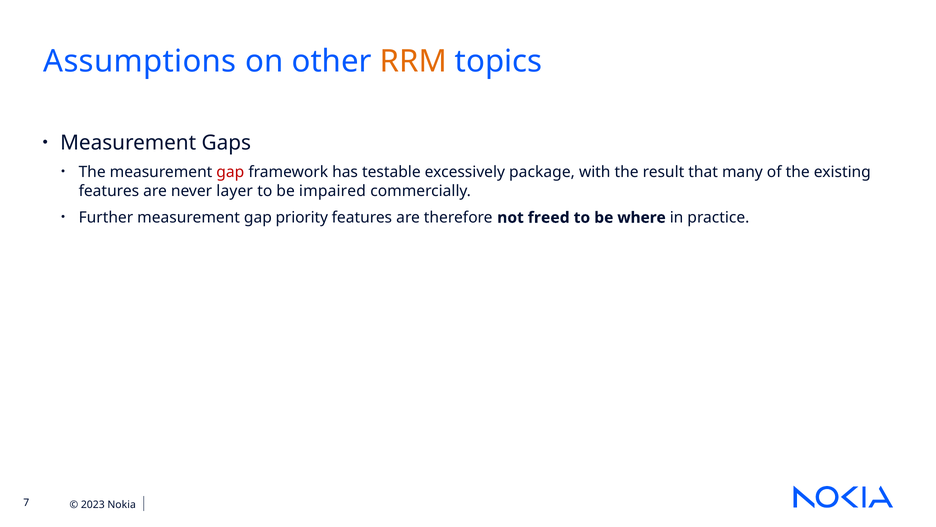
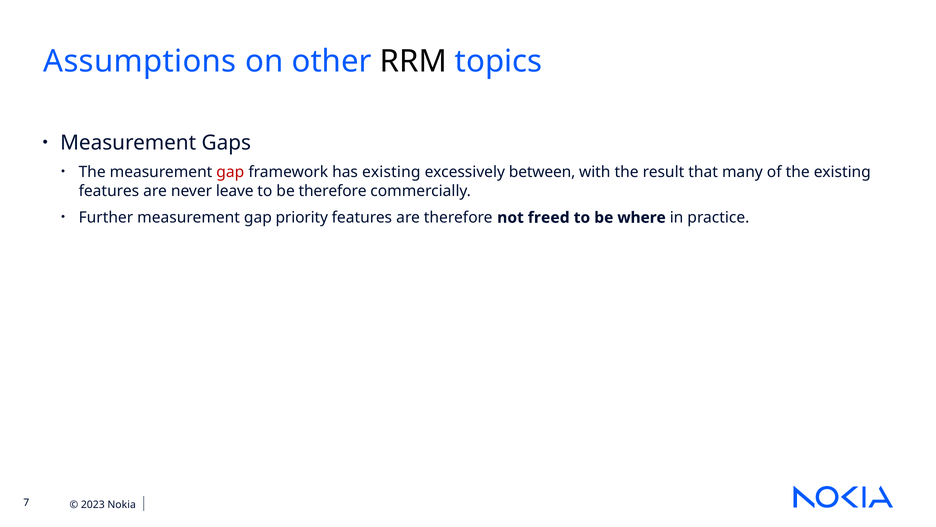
RRM colour: orange -> black (413, 61)
has testable: testable -> existing (391, 172)
package: package -> between (542, 172)
layer: layer -> leave (235, 191)
be impaired: impaired -> therefore (333, 191)
